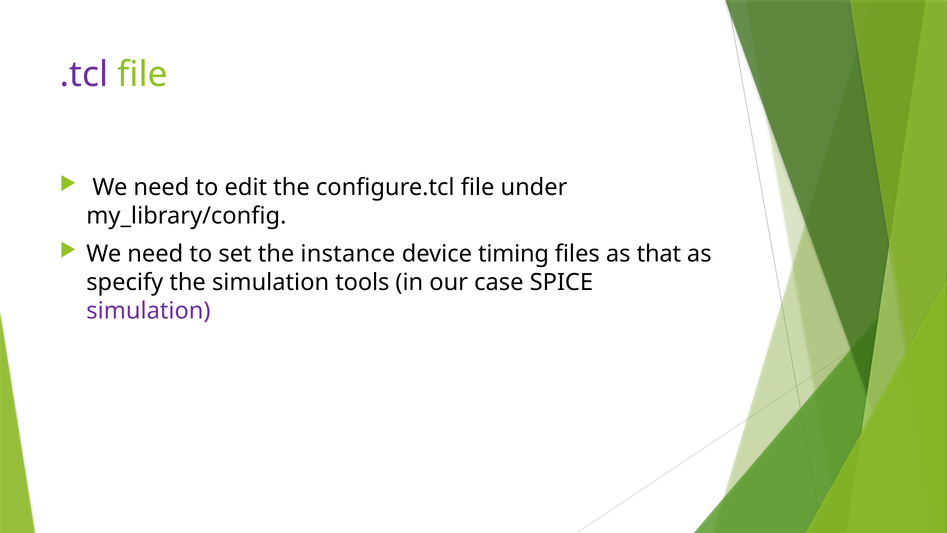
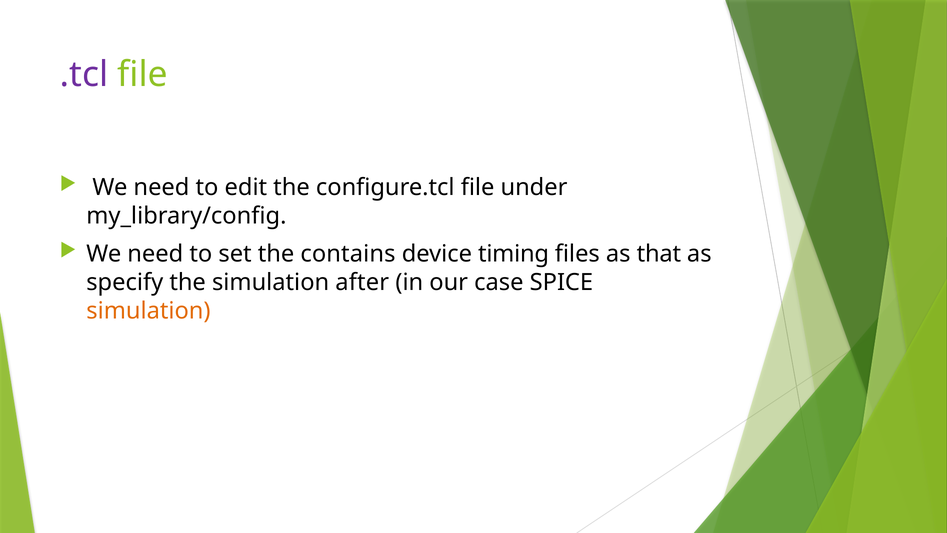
instance: instance -> contains (348, 254)
tools: tools -> after (362, 282)
simulation colour: purple -> orange (148, 311)
